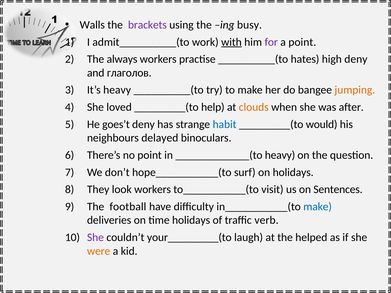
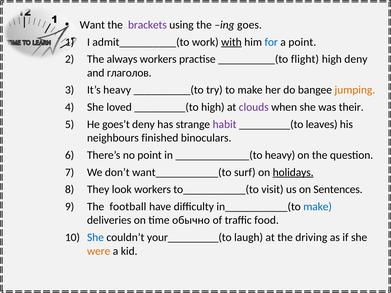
Walls: Walls -> Want (92, 25)
busy: busy -> goes (250, 25)
for colour: purple -> blue (271, 42)
hates: hates -> flight (305, 59)
_________(to help: help -> high (213, 107)
clouds colour: orange -> purple (254, 107)
after: after -> their (351, 107)
habit colour: blue -> purple (225, 124)
would: would -> leaves (322, 124)
delayed: delayed -> finished (160, 138)
hope___________(to: hope___________(to -> want___________(to (182, 172)
holidays underline: none -> present (293, 172)
time holidays: holidays -> обычно (191, 220)
verb: verb -> food (267, 220)
She colour: purple -> blue (95, 238)
helped: helped -> driving (311, 238)
